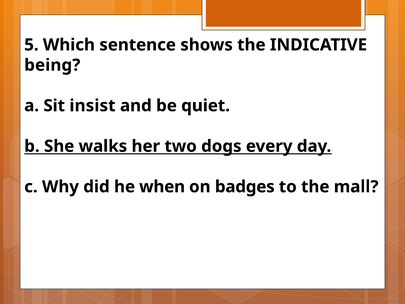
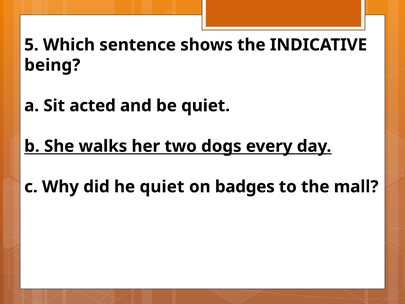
insist: insist -> acted (93, 106)
he when: when -> quiet (162, 187)
